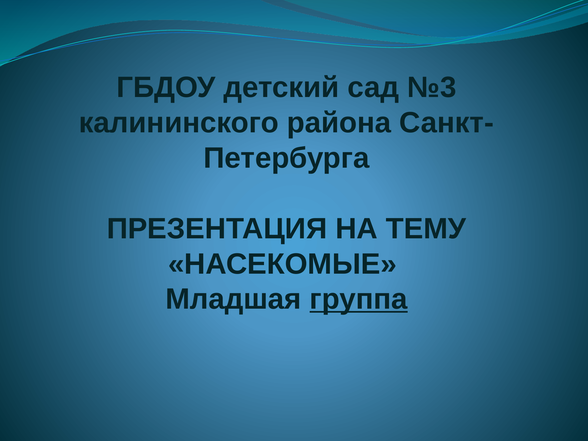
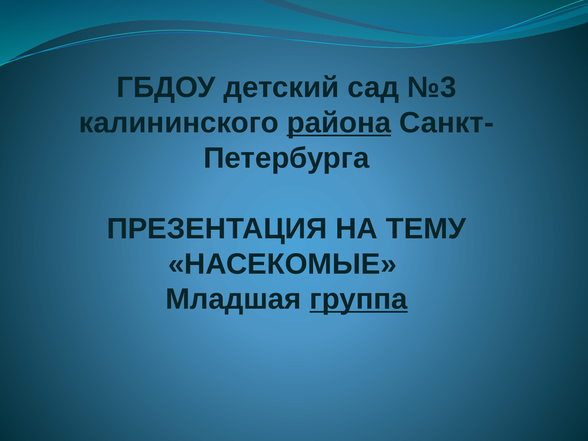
района underline: none -> present (339, 123)
